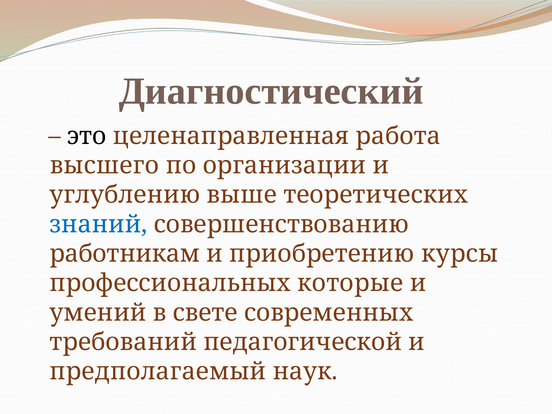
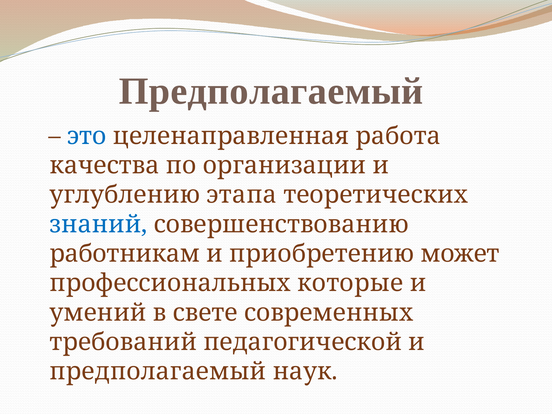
Диагностический: Диагностический -> Предполагаемый (271, 91)
это colour: black -> blue (87, 136)
высшего: высшего -> качества (105, 165)
выше: выше -> этапа (242, 195)
курсы: курсы -> может (460, 254)
